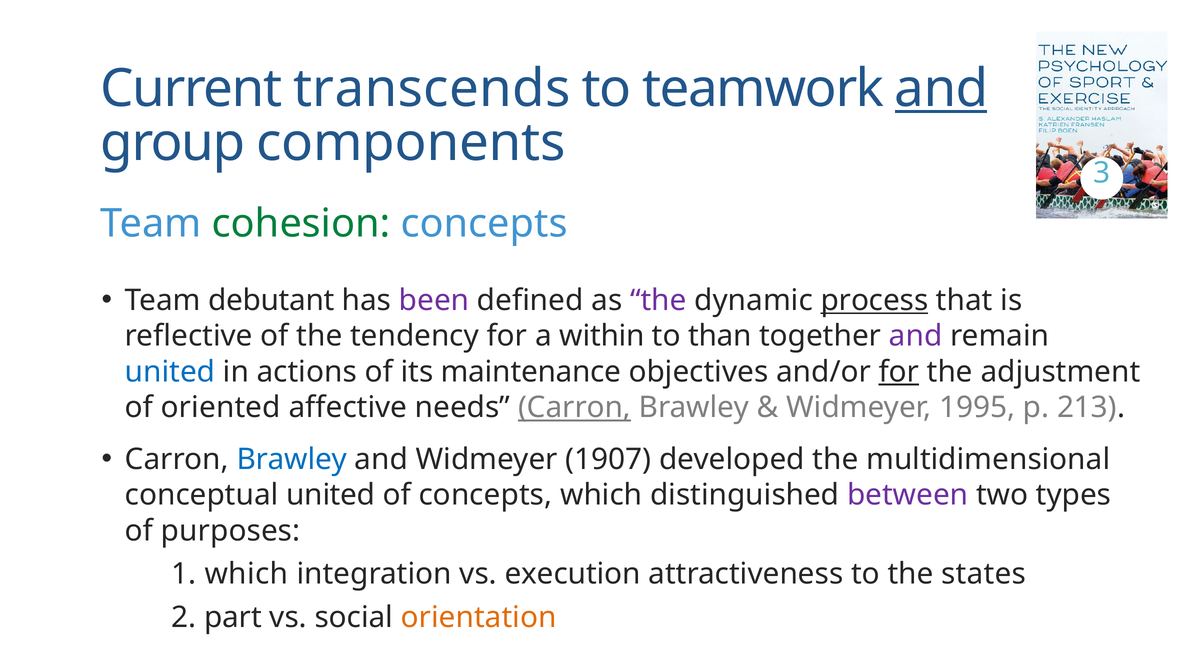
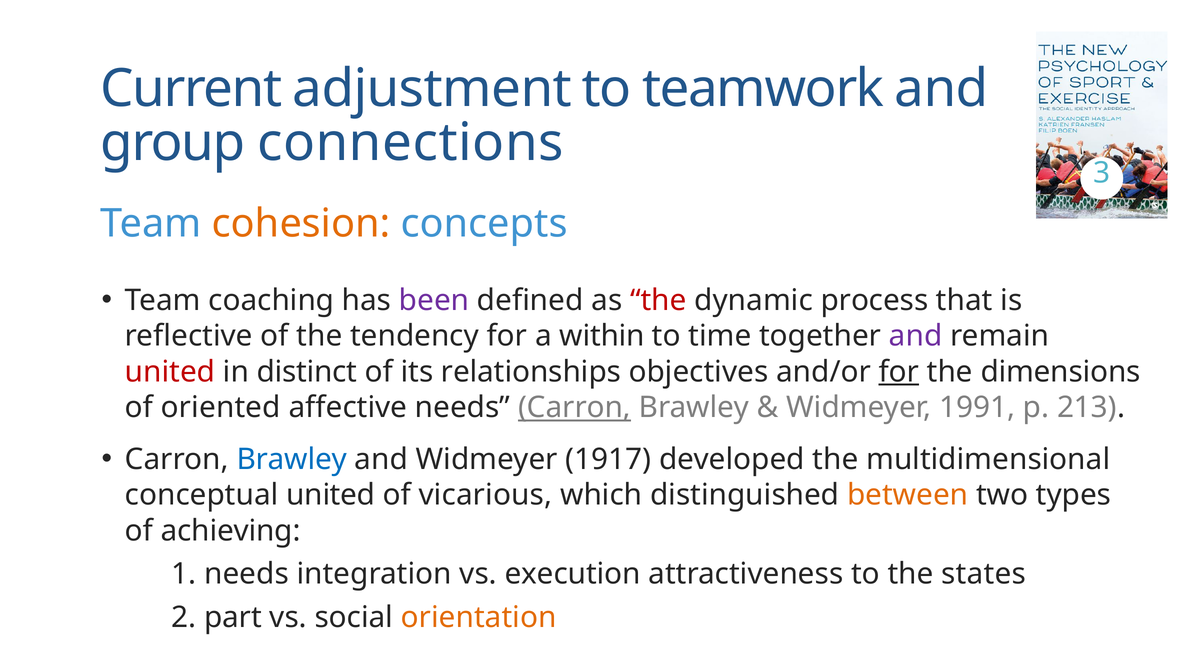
transcends: transcends -> adjustment (432, 89)
and underline: present -> none (941, 89)
components: components -> connections (410, 143)
cohesion colour: green -> orange (301, 224)
debutant: debutant -> coaching (271, 301)
the colour: purple -> red (658, 301)
process underline: present -> none (874, 301)
than: than -> time (720, 336)
united colour: blue -> red (170, 372)
actions: actions -> distinct (307, 372)
maintenance: maintenance -> relationships (531, 372)
adjustment: adjustment -> dimensions (1061, 372)
1995: 1995 -> 1991 (977, 408)
1907: 1907 -> 1917 (608, 460)
of concepts: concepts -> vicarious (485, 496)
between colour: purple -> orange (908, 496)
purposes: purposes -> achieving (231, 531)
1 which: which -> needs (247, 575)
